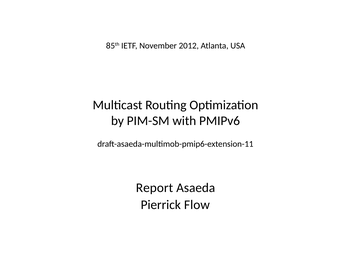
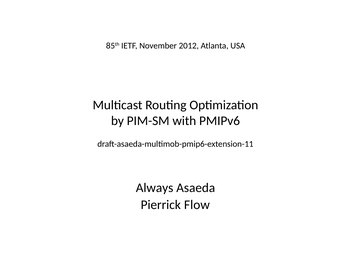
Report: Report -> Always (155, 188)
